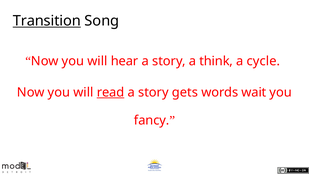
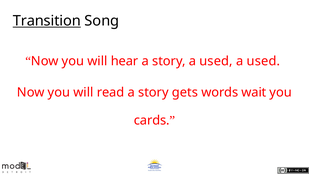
story a think: think -> used (216, 61)
cycle: cycle -> used (263, 61)
read underline: present -> none (111, 92)
fancy: fancy -> cards (152, 120)
